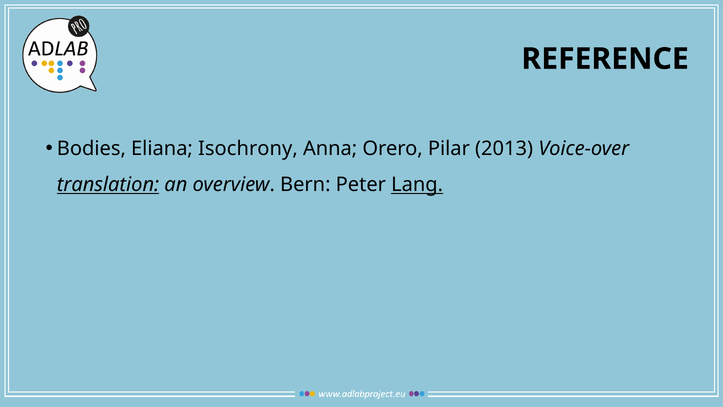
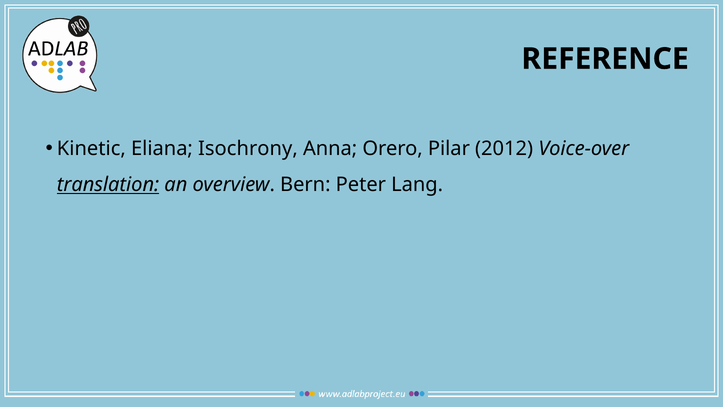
Bodies: Bodies -> Kinetic (91, 148)
2013: 2013 -> 2012 (504, 148)
Lang underline: present -> none (417, 185)
